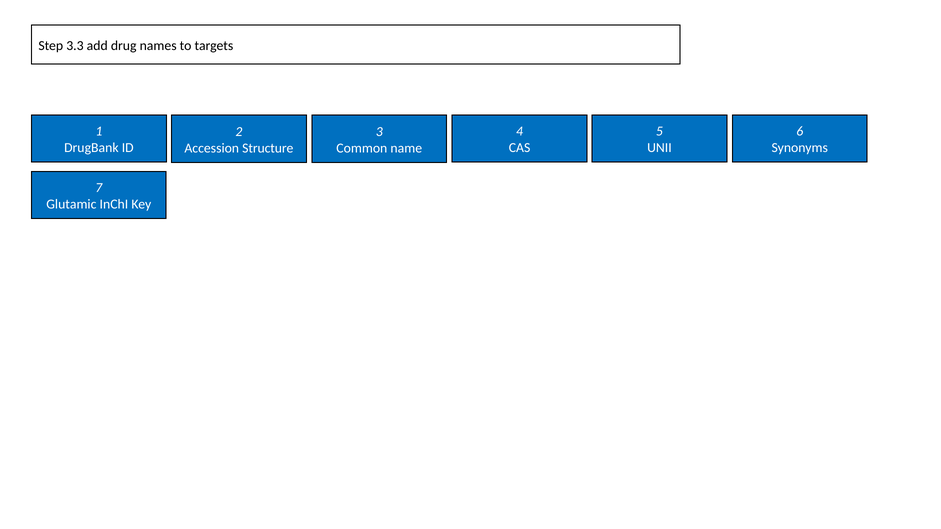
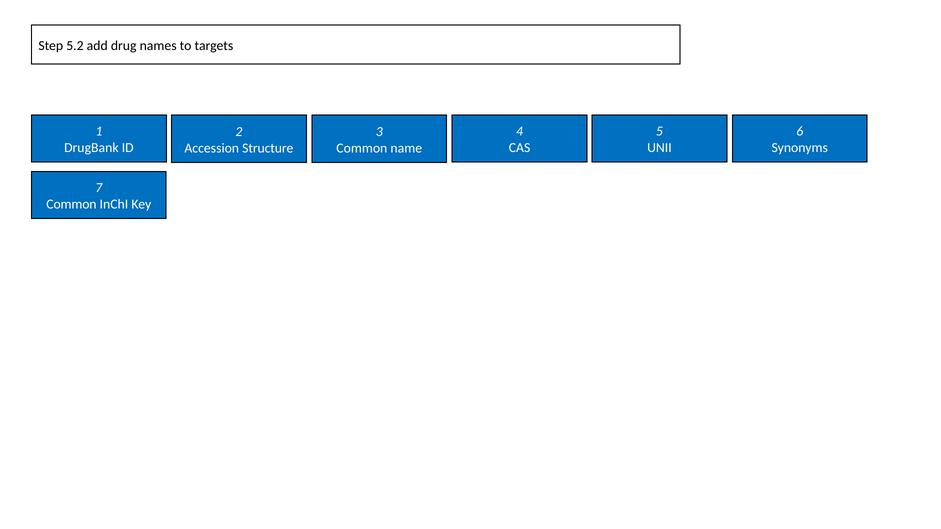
3.3: 3.3 -> 5.2 (75, 46)
Glutamic: Glutamic -> Common (71, 204)
